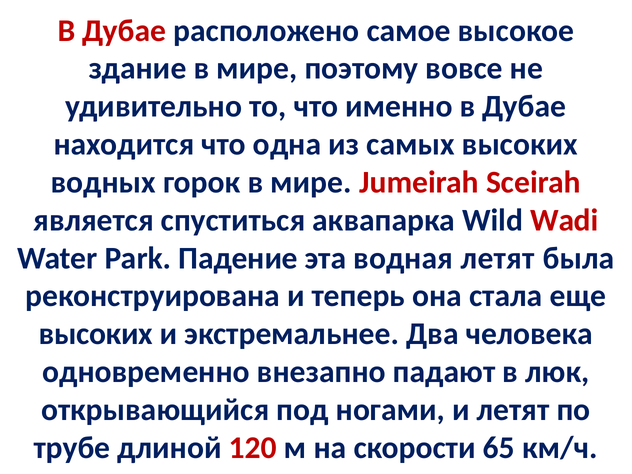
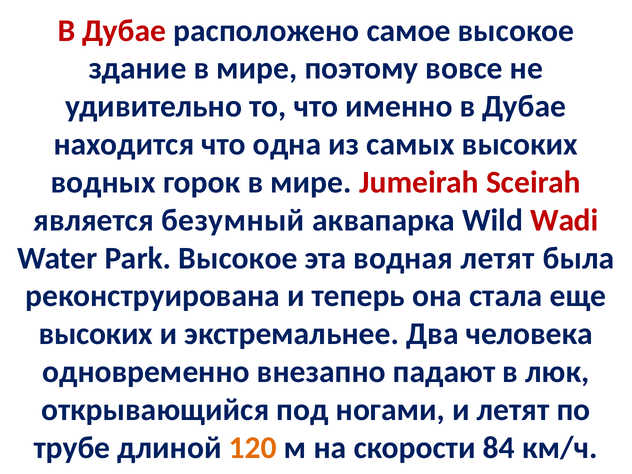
спуститься: спуститься -> безумный (233, 220)
Park Падение: Падение -> Высокое (238, 258)
120 colour: red -> orange (253, 448)
65: 65 -> 84 (499, 448)
